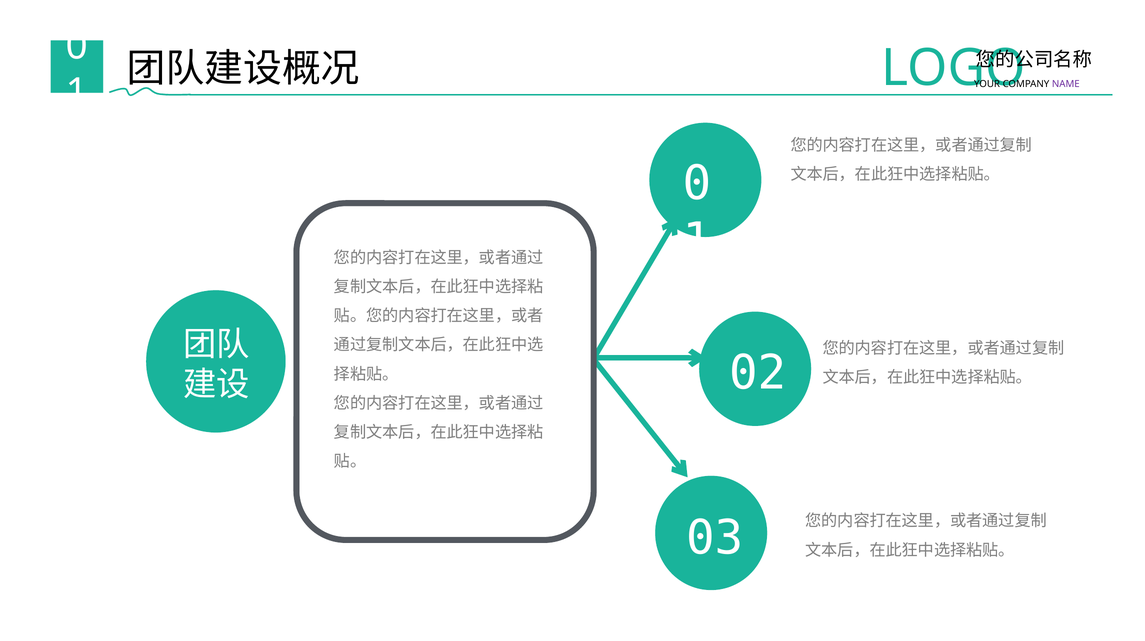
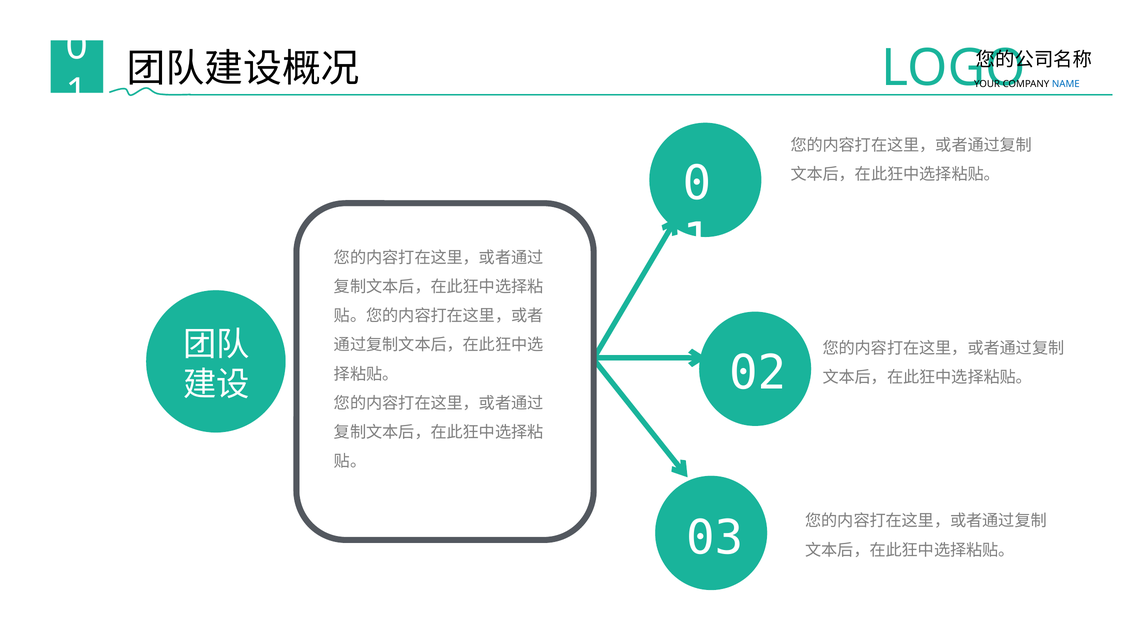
NAME colour: purple -> blue (1066, 84)
